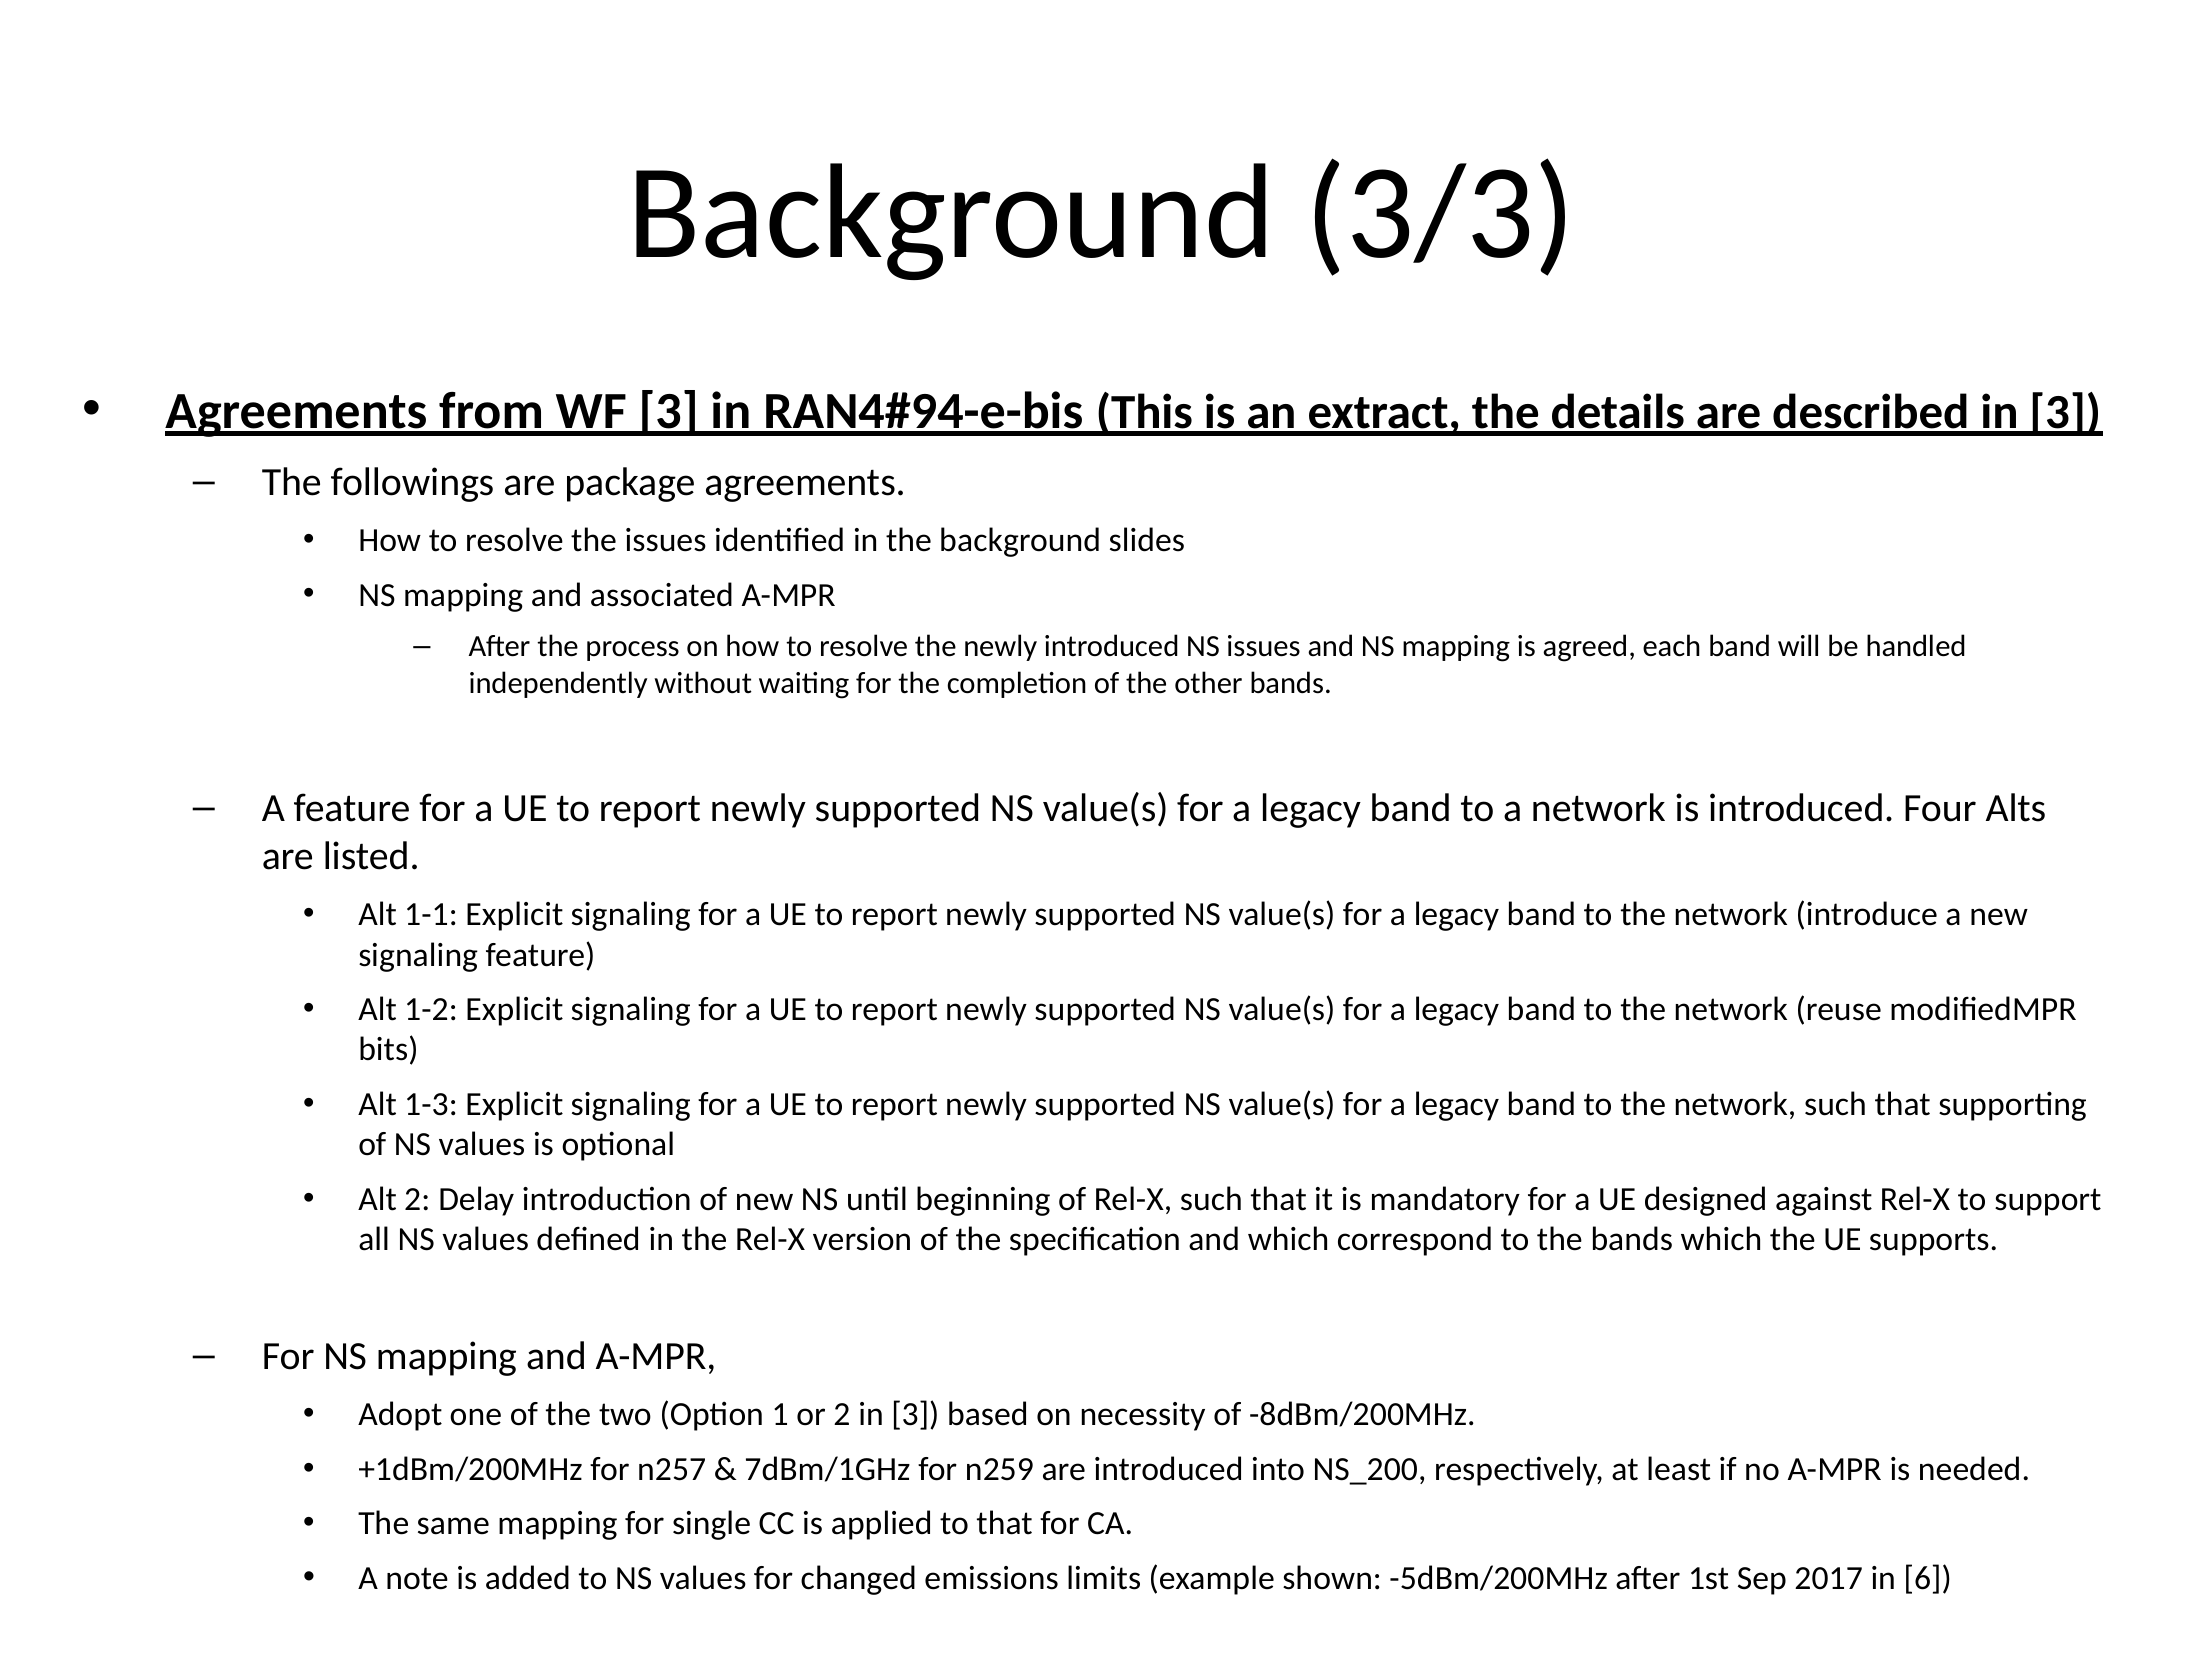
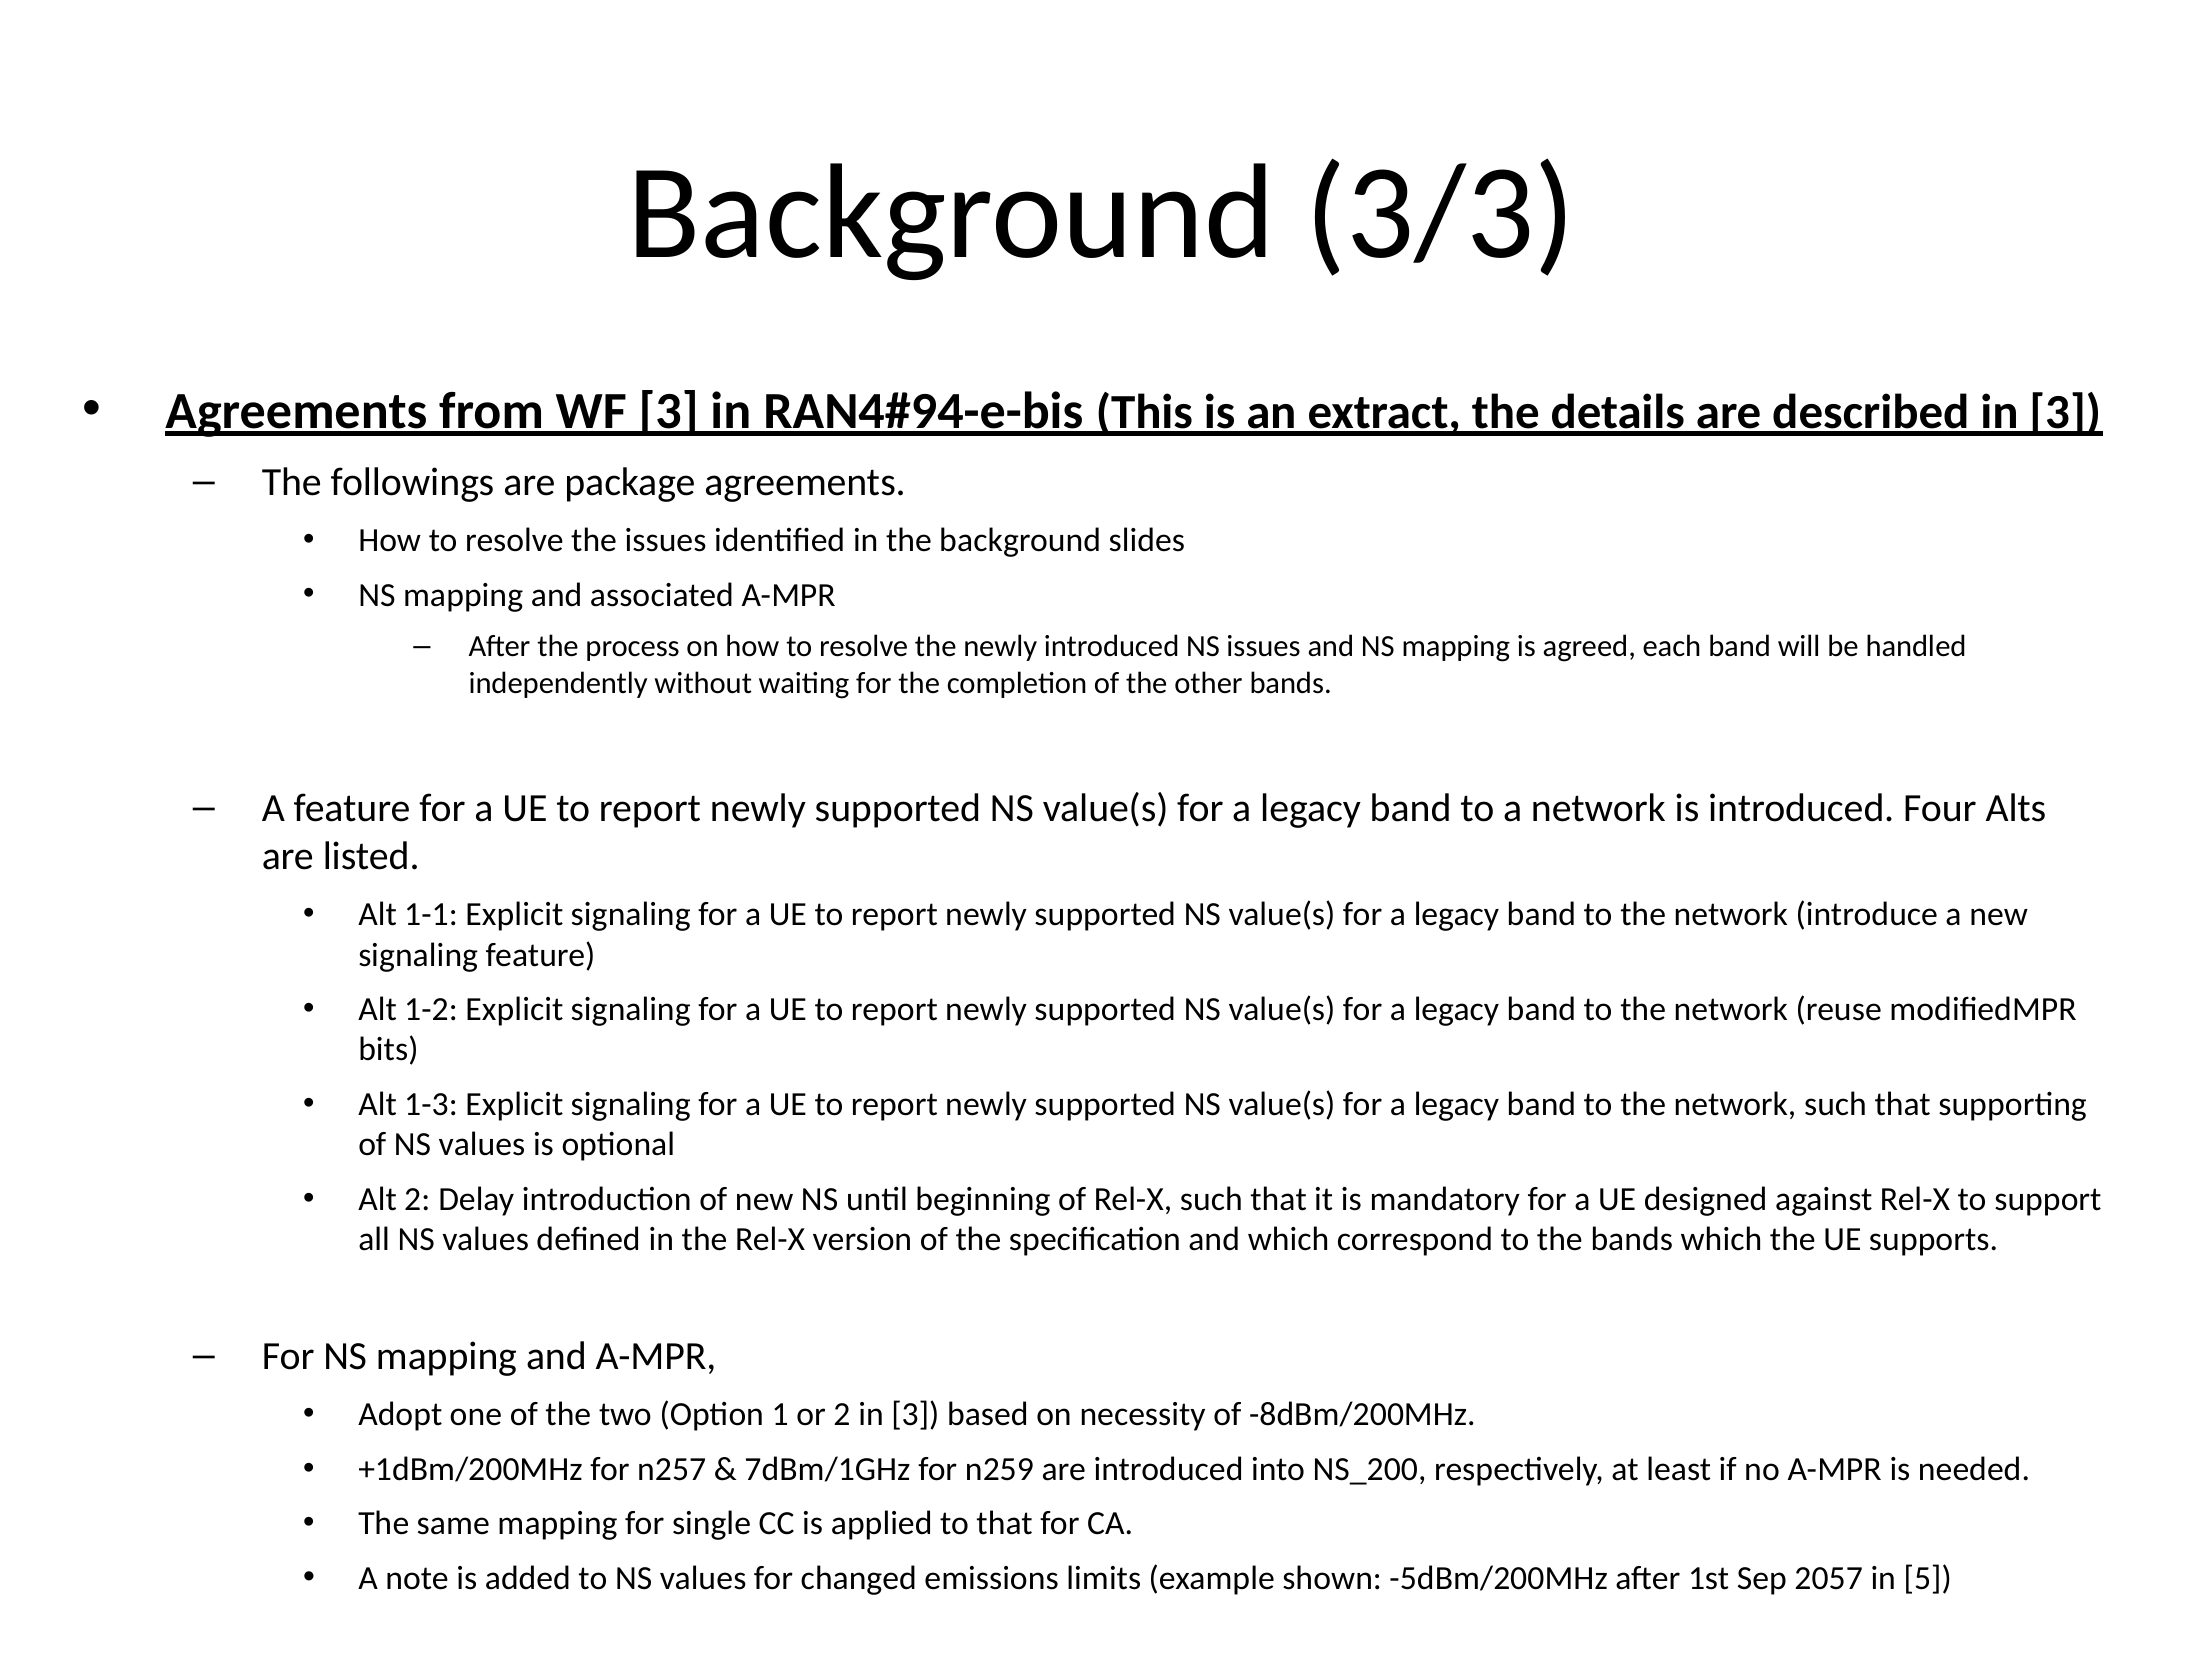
2017: 2017 -> 2057 (1829, 1578)
6: 6 -> 5 (1928, 1578)
